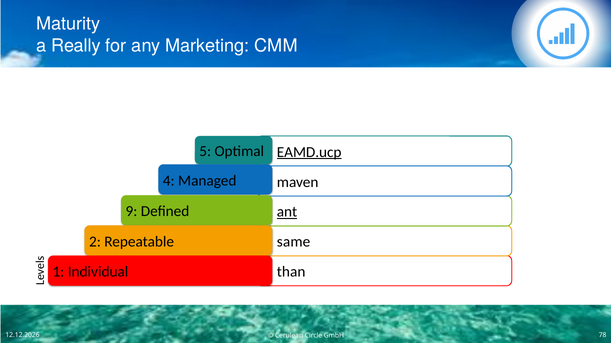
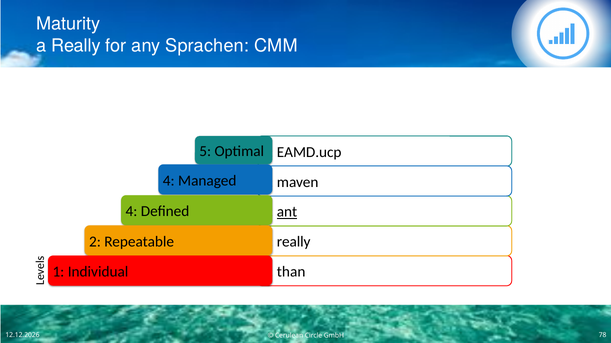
Marketing: Marketing -> Sprachen (207, 46)
EAMD.ucp underline: present -> none (309, 152)
9: 9 -> 4 (131, 212)
same: same -> really (294, 242)
